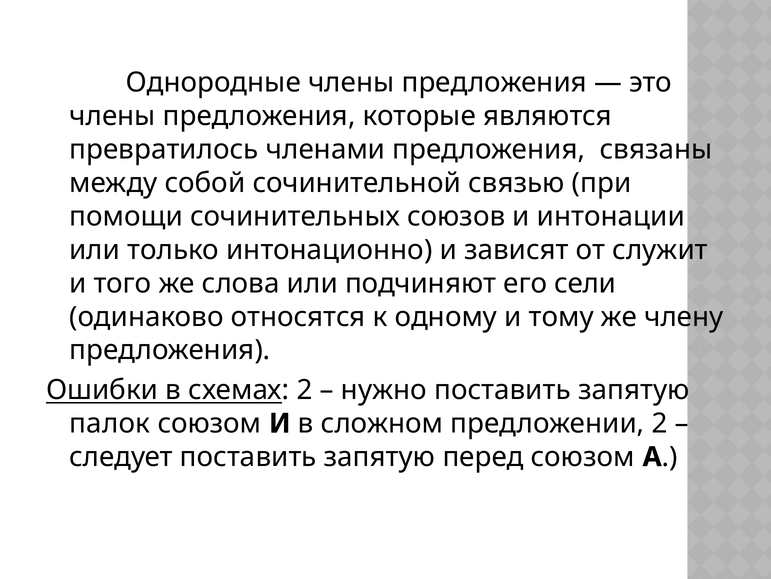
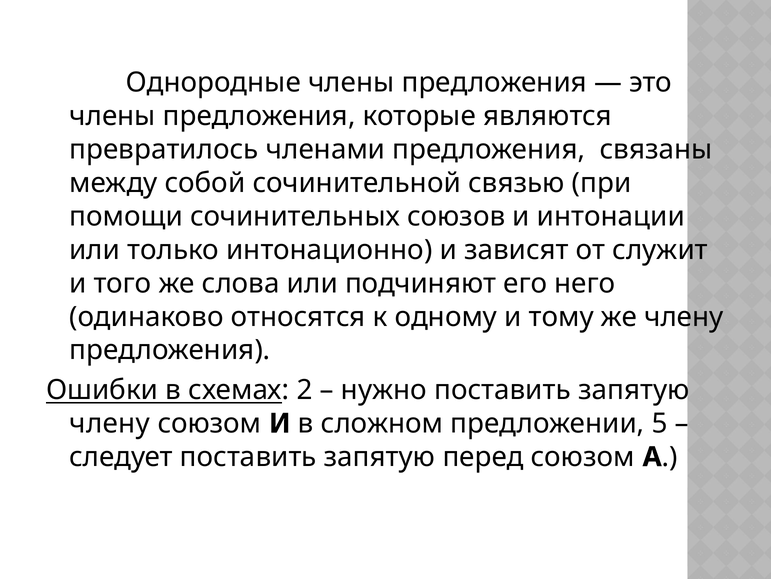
сели: сели -> него (585, 283)
палок: палок -> члену (110, 423)
предложении 2: 2 -> 5 (660, 423)
